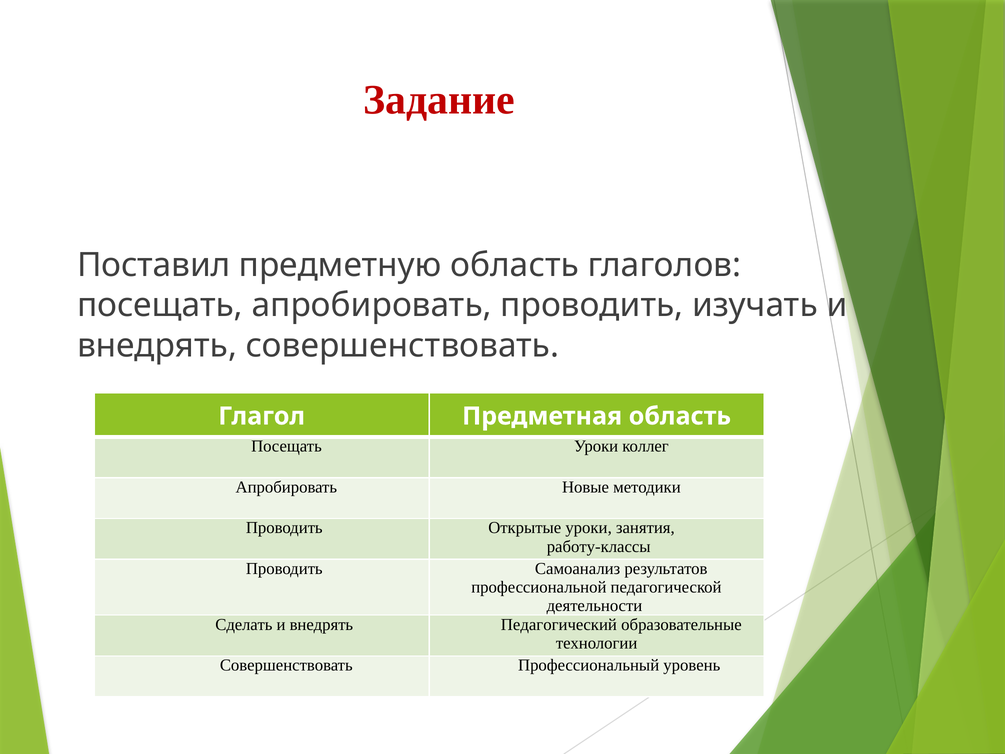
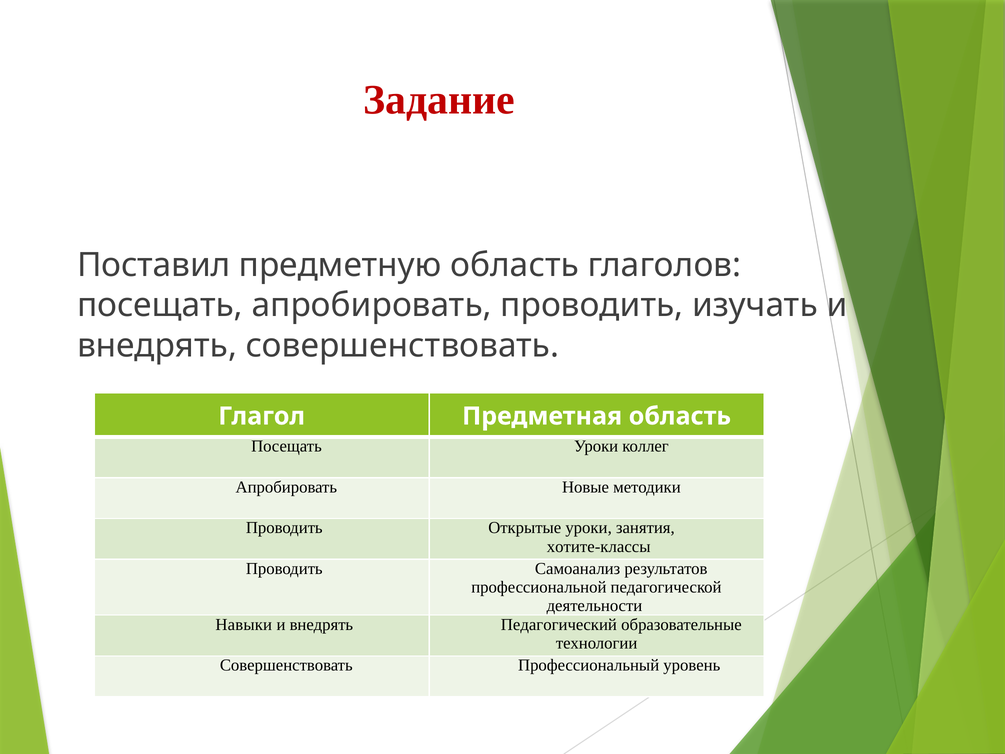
работу-классы: работу-классы -> хотите-классы (599, 546)
Сделать: Сделать -> Навыки (244, 624)
